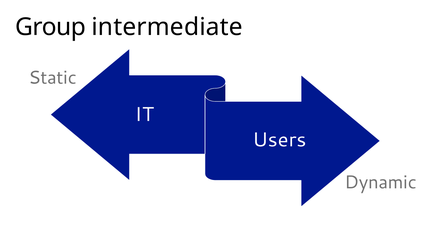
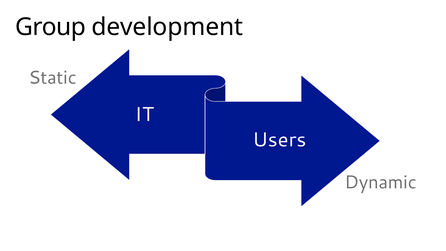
intermediate: intermediate -> development (167, 27)
